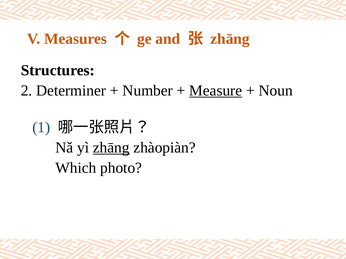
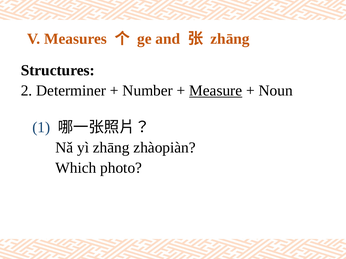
zhāng underline: present -> none (111, 148)
